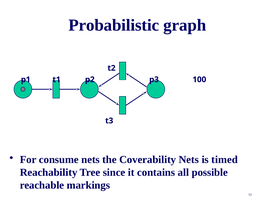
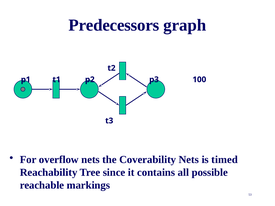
Probabilistic: Probabilistic -> Predecessors (114, 25)
consume: consume -> overflow (59, 160)
